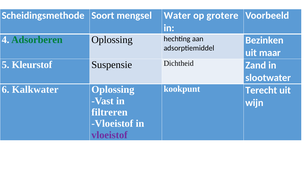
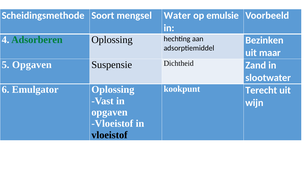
grotere: grotere -> emulsie (223, 15)
5 Kleurstof: Kleurstof -> Opgaven (32, 65)
Kalkwater: Kalkwater -> Emulgator (35, 89)
filtreren: filtreren -> opgaven (109, 112)
vloeistof colour: purple -> black (109, 135)
